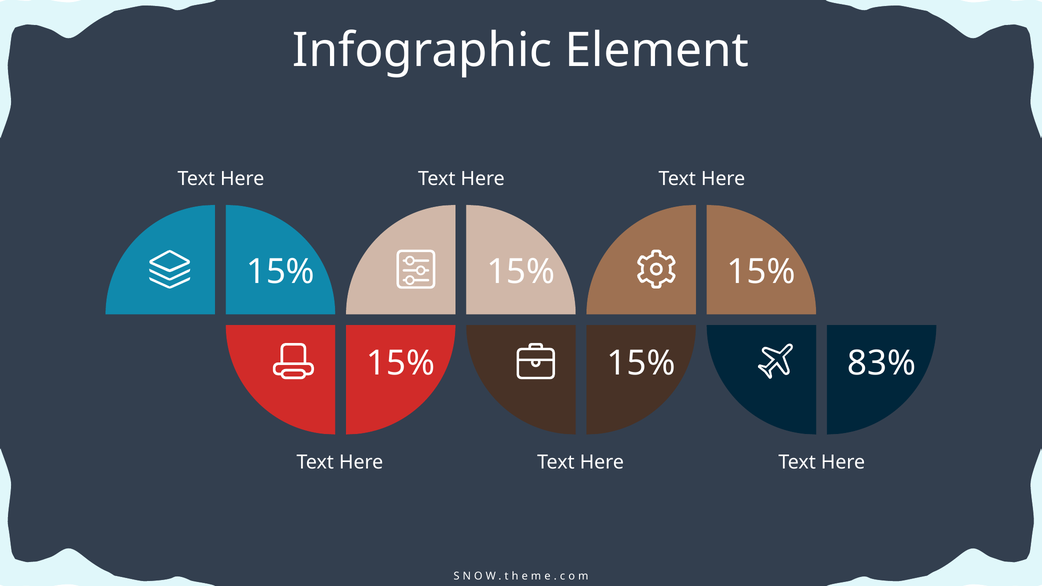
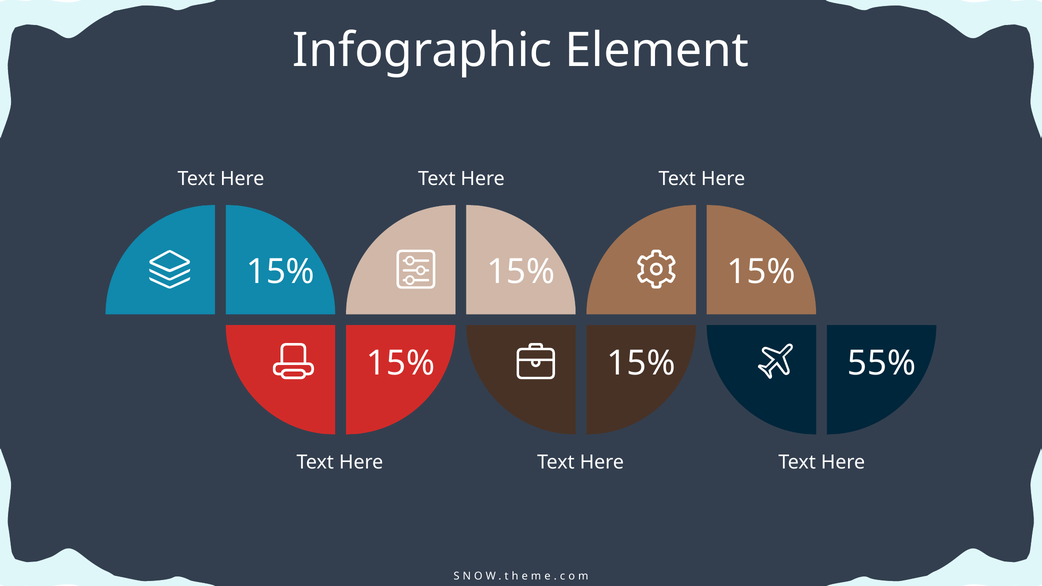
83%: 83% -> 55% (882, 363)
